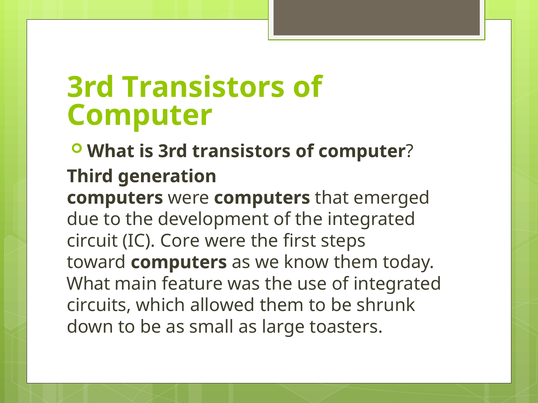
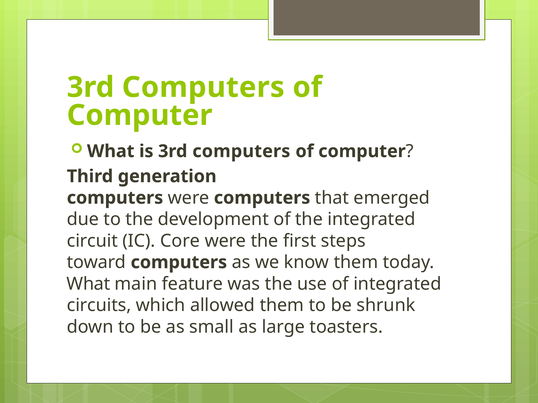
Transistors: Transistors -> Computers (203, 87)
is 3rd transistors: transistors -> computers (241, 151)
